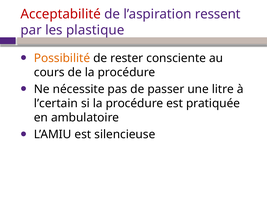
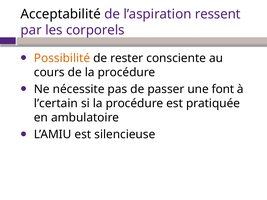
Acceptabilité colour: red -> black (61, 14)
plastique: plastique -> corporels (95, 30)
litre: litre -> font (223, 89)
